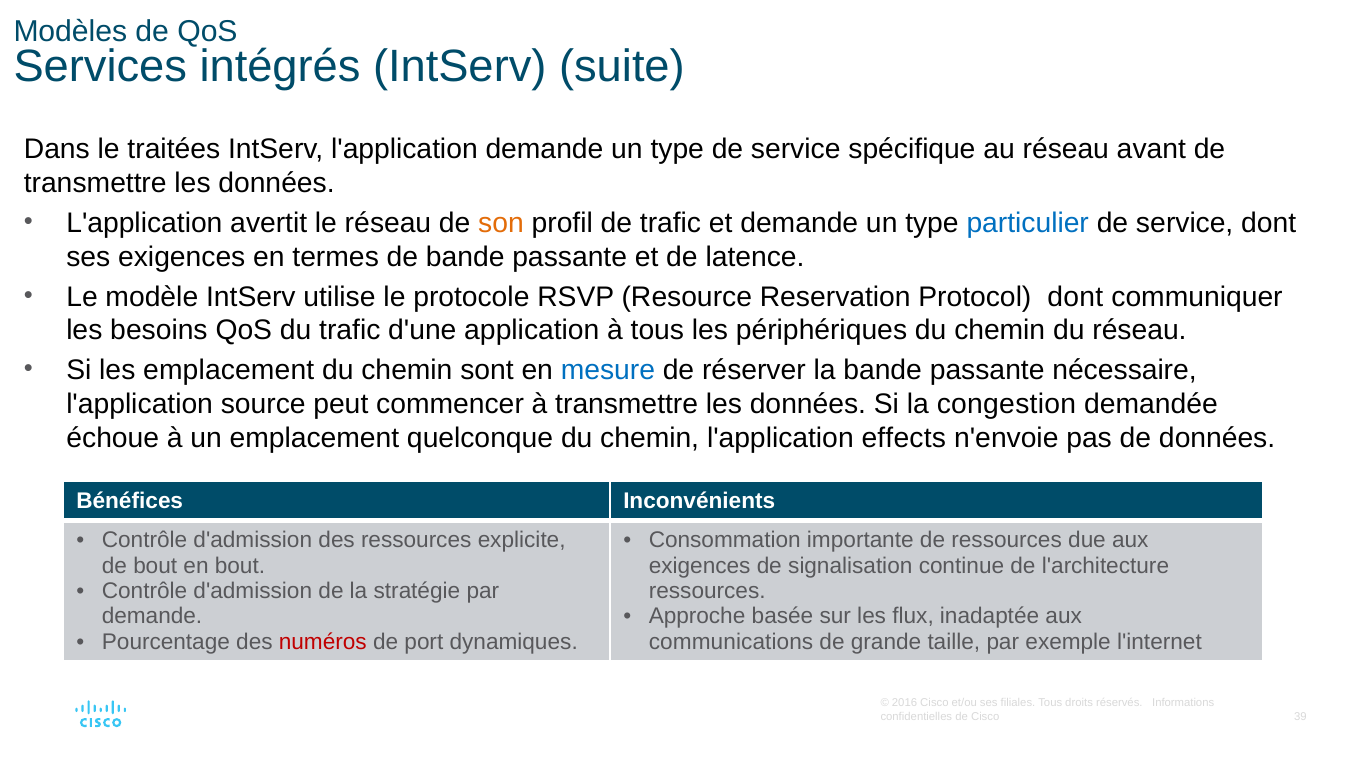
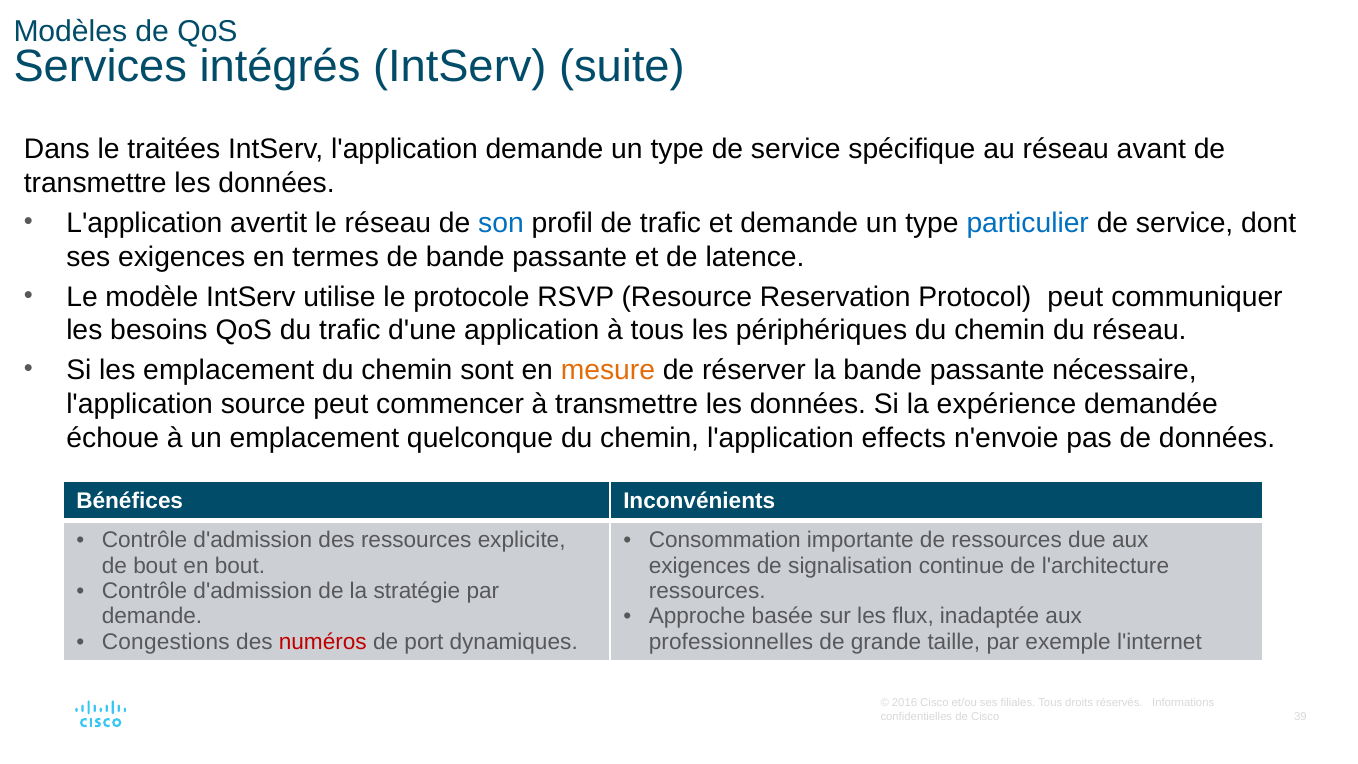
son colour: orange -> blue (501, 223)
Protocol dont: dont -> peut (1075, 297)
mesure colour: blue -> orange (608, 370)
congestion: congestion -> expérience (1007, 404)
Pourcentage: Pourcentage -> Congestions (166, 642)
communications: communications -> professionnelles (731, 642)
